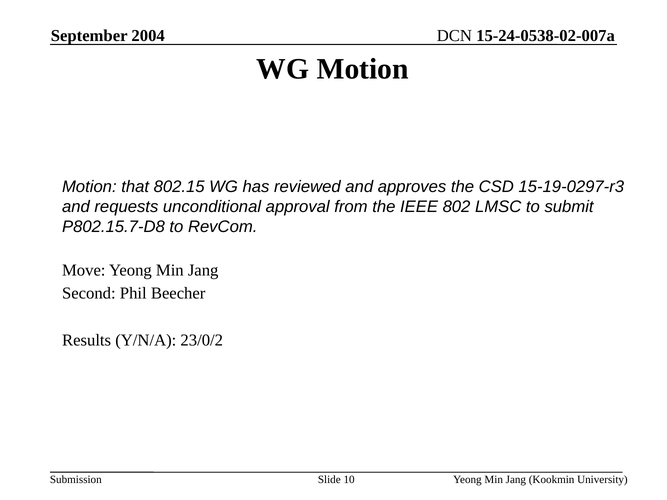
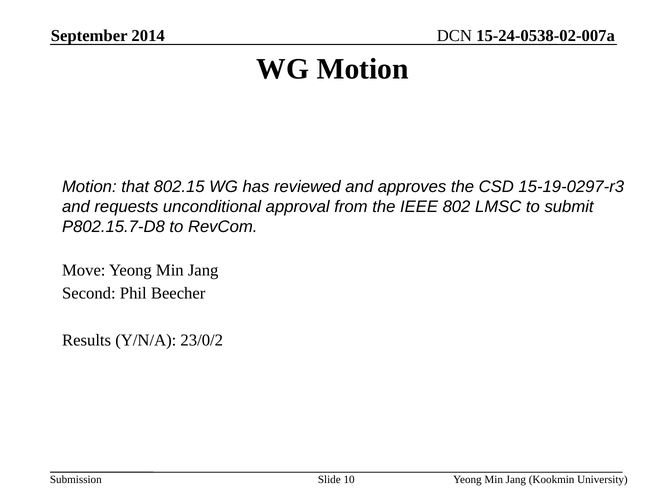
2004: 2004 -> 2014 (148, 36)
